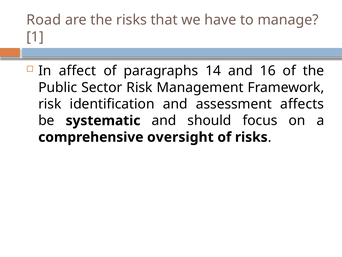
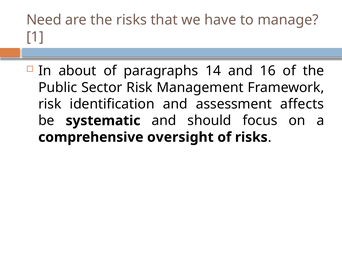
Road: Road -> Need (44, 20)
affect: affect -> about (77, 71)
